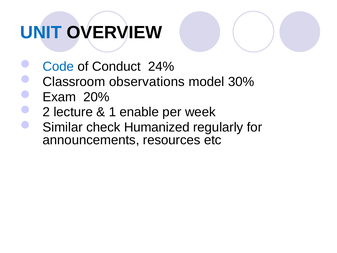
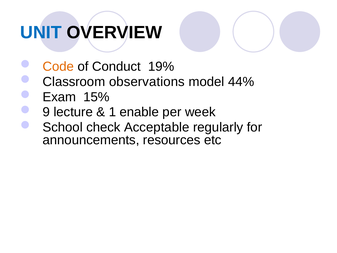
Code colour: blue -> orange (58, 66)
24%: 24% -> 19% (161, 66)
30%: 30% -> 44% (241, 82)
20%: 20% -> 15% (96, 97)
2: 2 -> 9 (46, 112)
Similar: Similar -> School (63, 127)
Humanized: Humanized -> Acceptable (157, 127)
